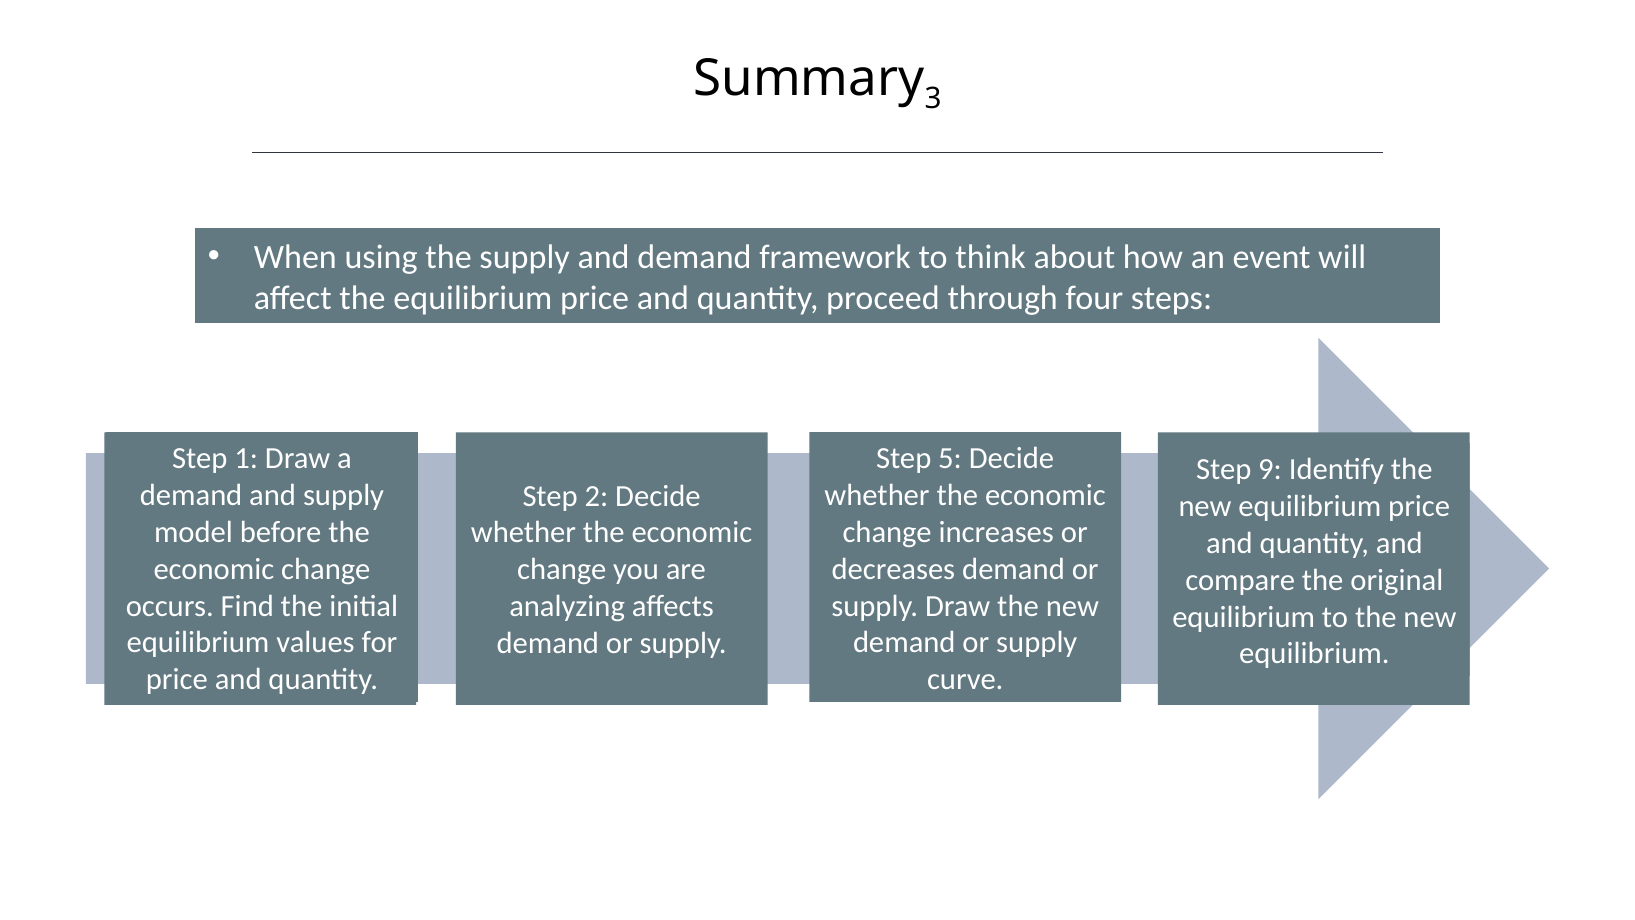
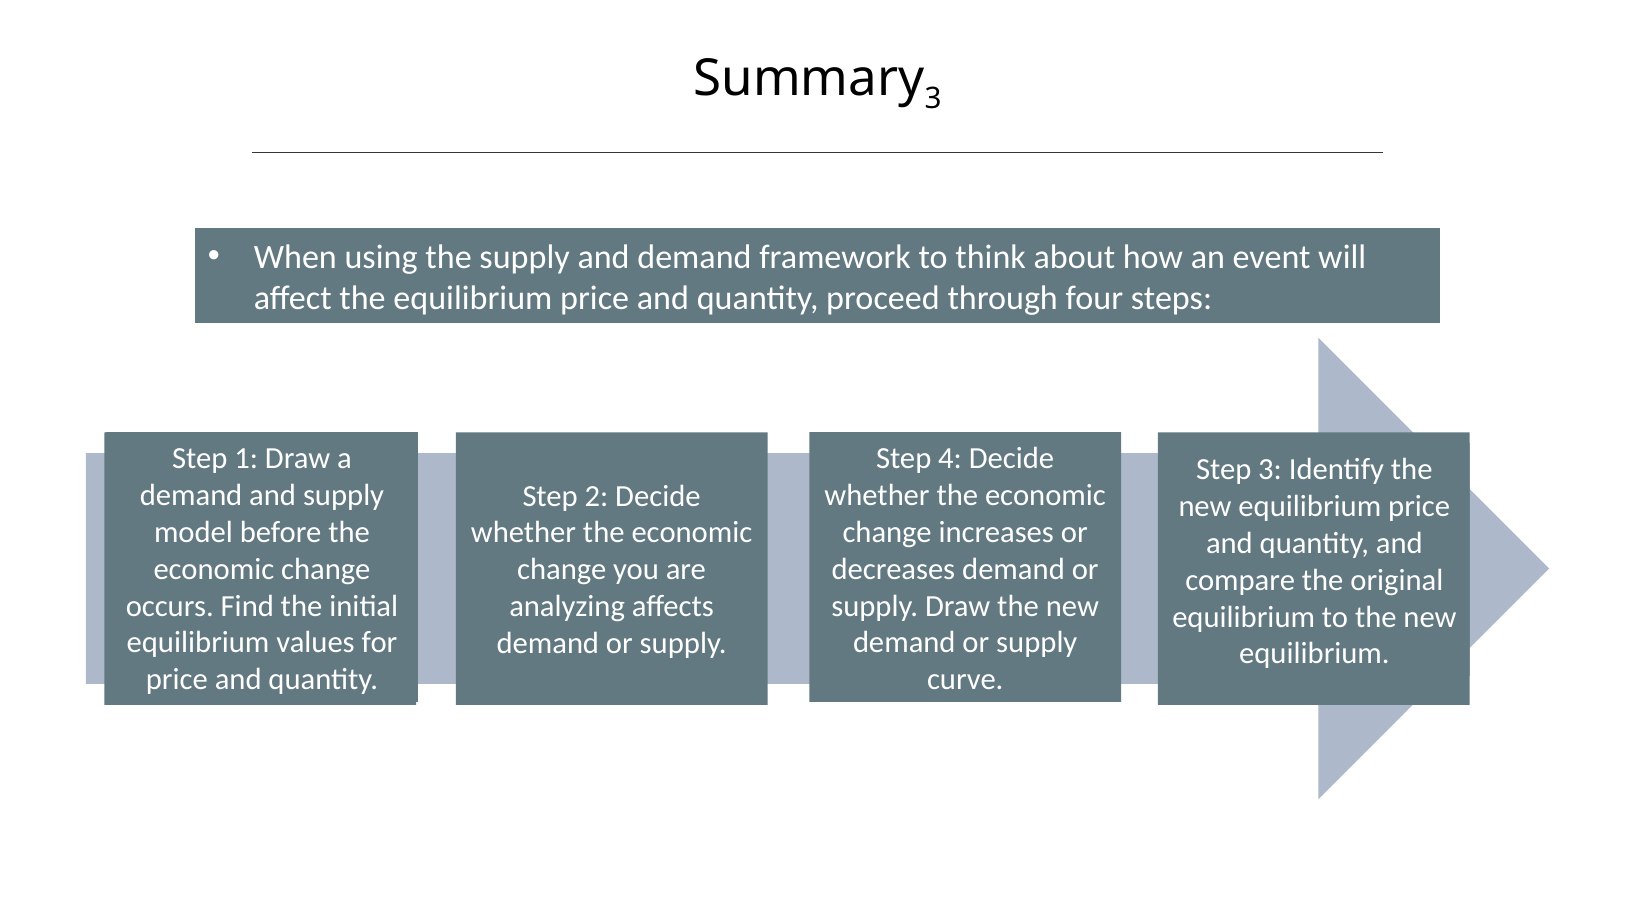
5: 5 -> 4 (950, 459)
Step 9: 9 -> 3 (1270, 470)
